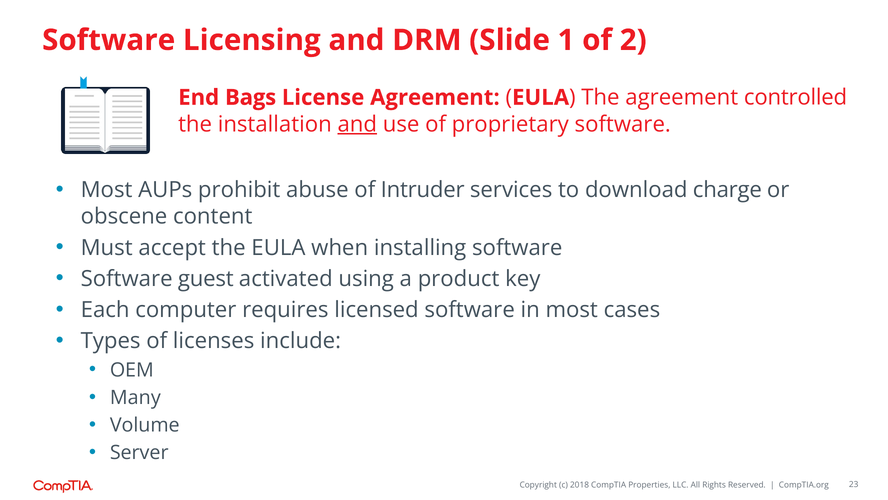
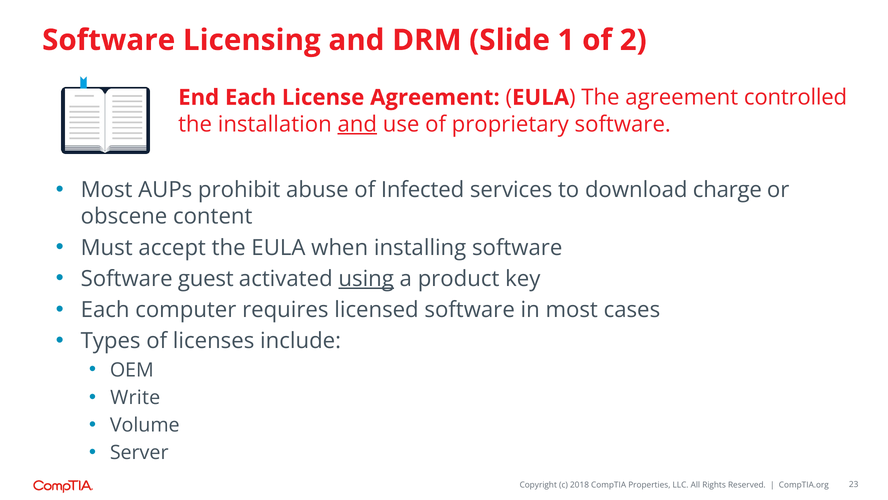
End Bags: Bags -> Each (251, 97)
Intruder: Intruder -> Infected (423, 190)
using underline: none -> present (366, 279)
Many: Many -> Write (135, 397)
